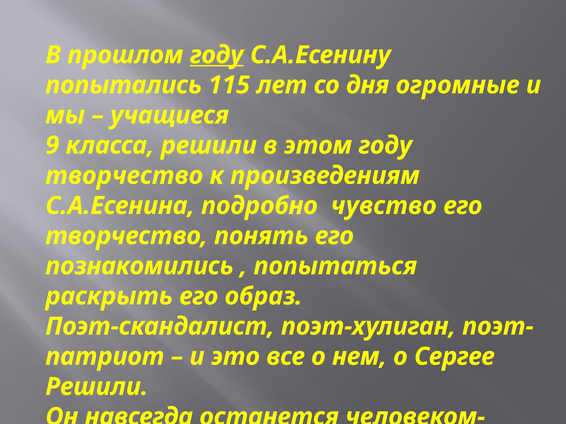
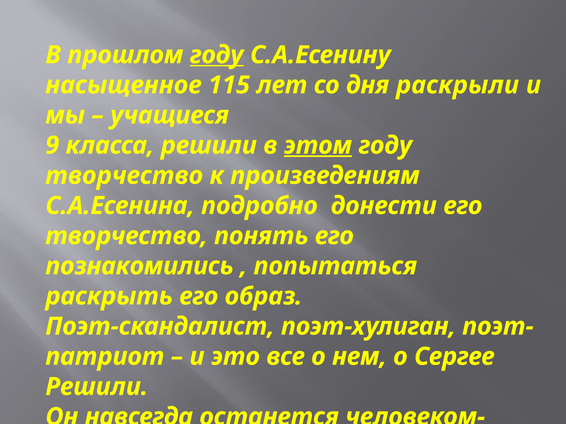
попытались: попытались -> насыщенное (123, 85)
огромные: огромные -> раскрыли (458, 85)
этом underline: none -> present (318, 146)
чувство: чувство -> донести (384, 206)
